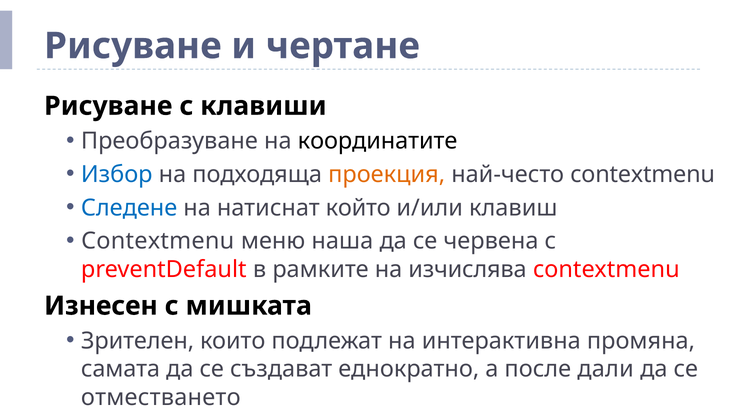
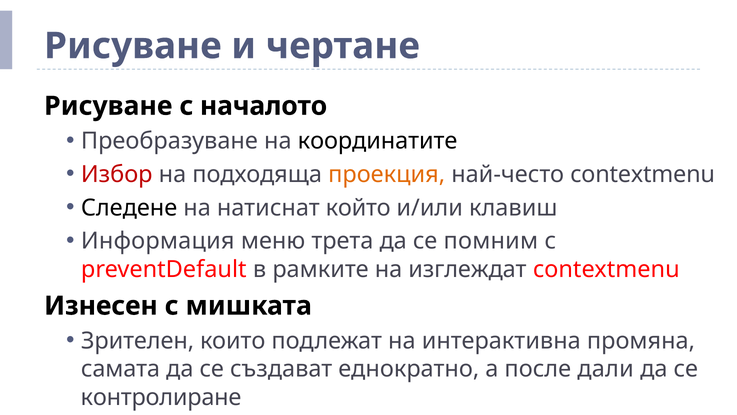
клавиши: клавиши -> началото (264, 106)
Избор colour: blue -> red (117, 174)
Следене colour: blue -> black (129, 208)
Contextmenu: Contextmenu -> Информация (158, 241)
наша: наша -> трета (342, 241)
червена: червена -> помним (491, 241)
изчислява: изчислява -> изглеждат (467, 269)
отместването: отместването -> контролиране (161, 397)
